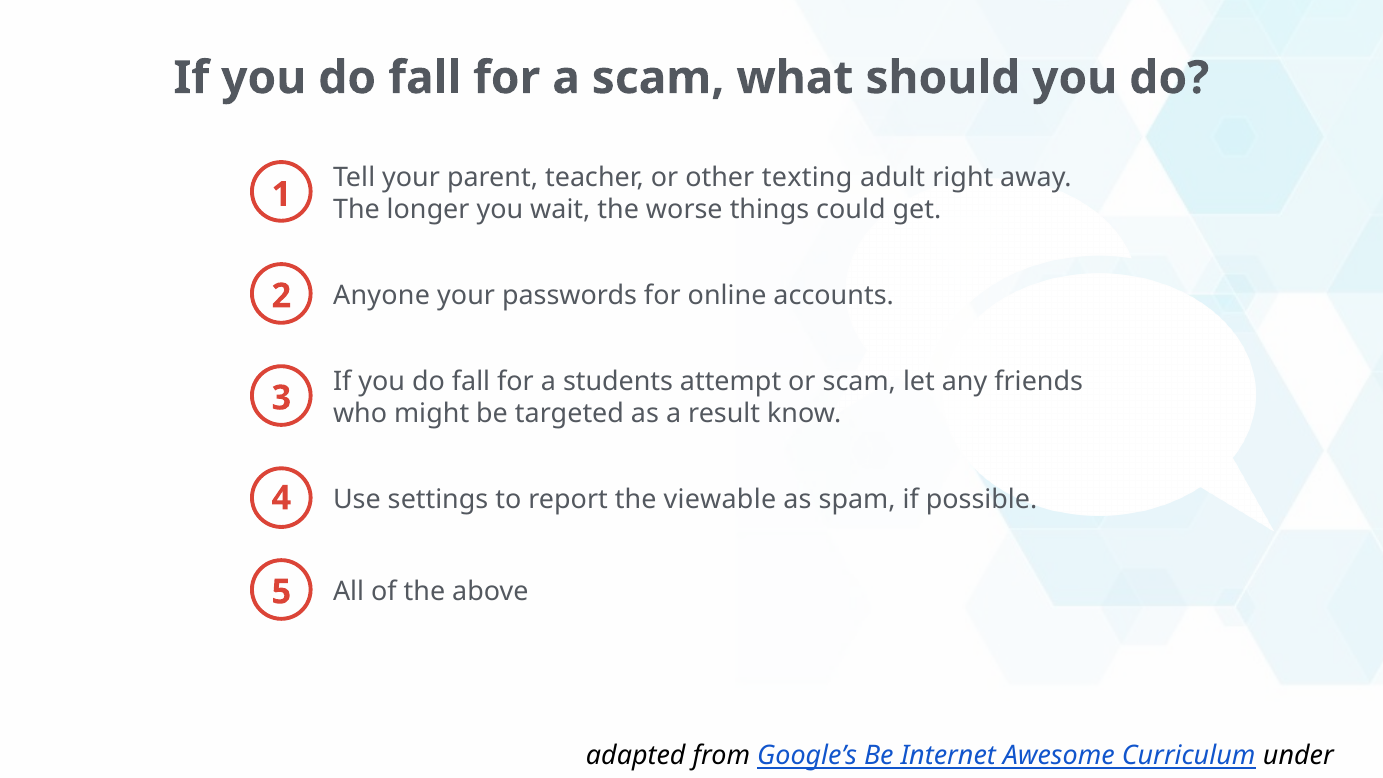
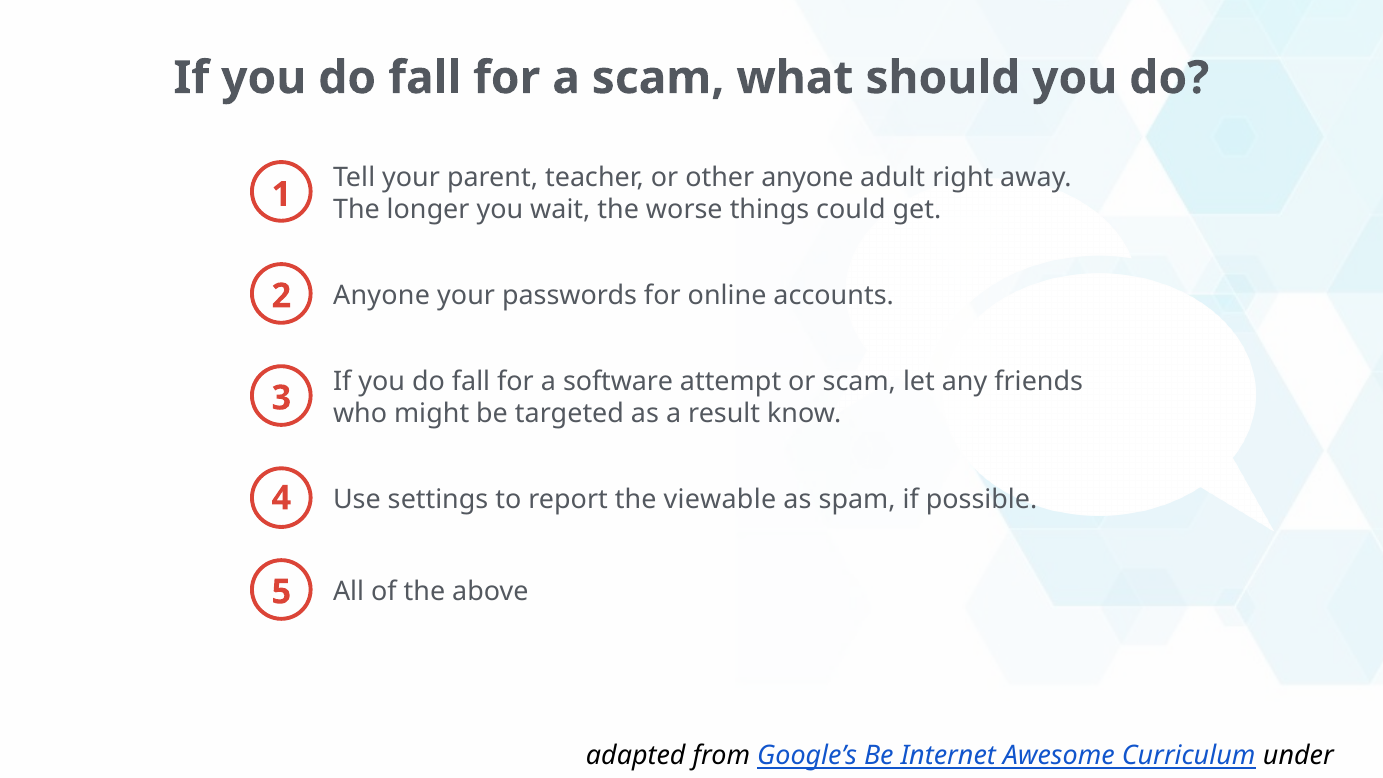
other texting: texting -> anyone (807, 177)
students: students -> software (618, 381)
